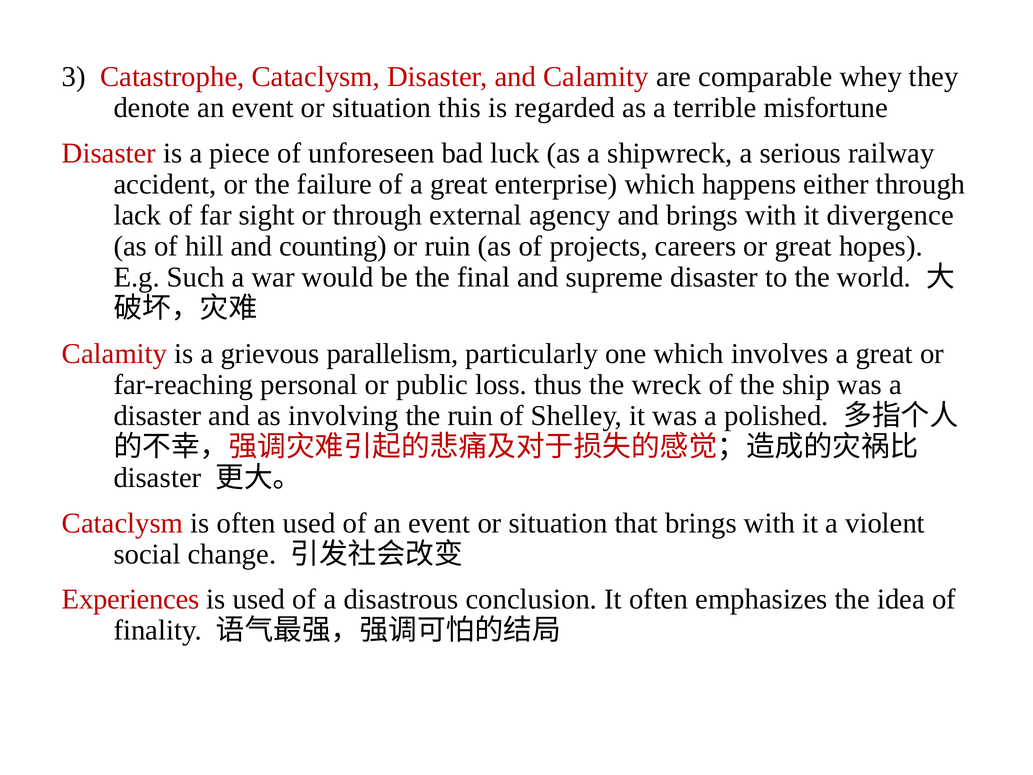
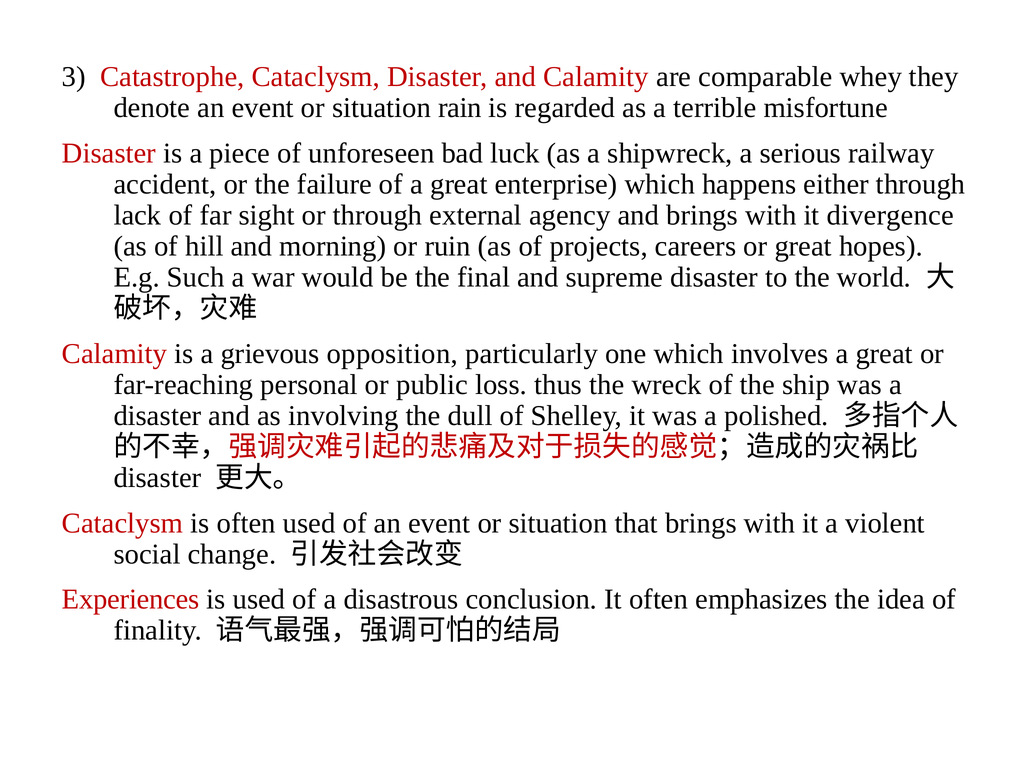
this: this -> rain (460, 108)
counting: counting -> morning (333, 246)
parallelism: parallelism -> opposition (392, 354)
the ruin: ruin -> dull (470, 416)
